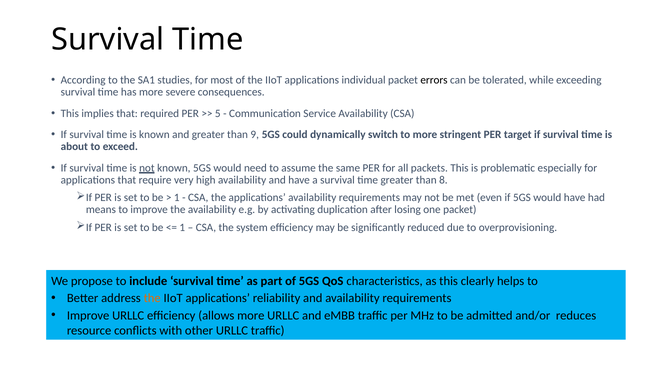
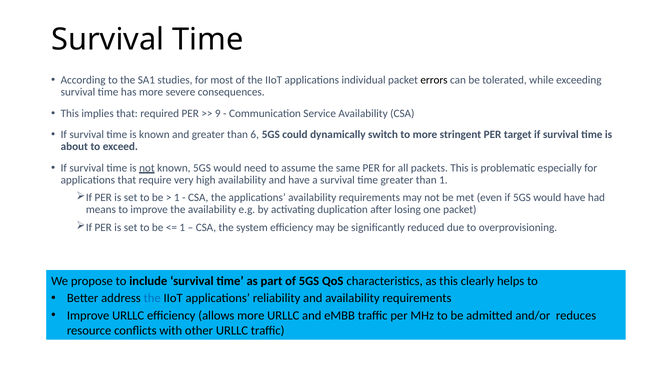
5: 5 -> 9 (218, 113)
9: 9 -> 6 (255, 135)
than 8: 8 -> 1 (443, 180)
the colour: orange -> blue (152, 298)
